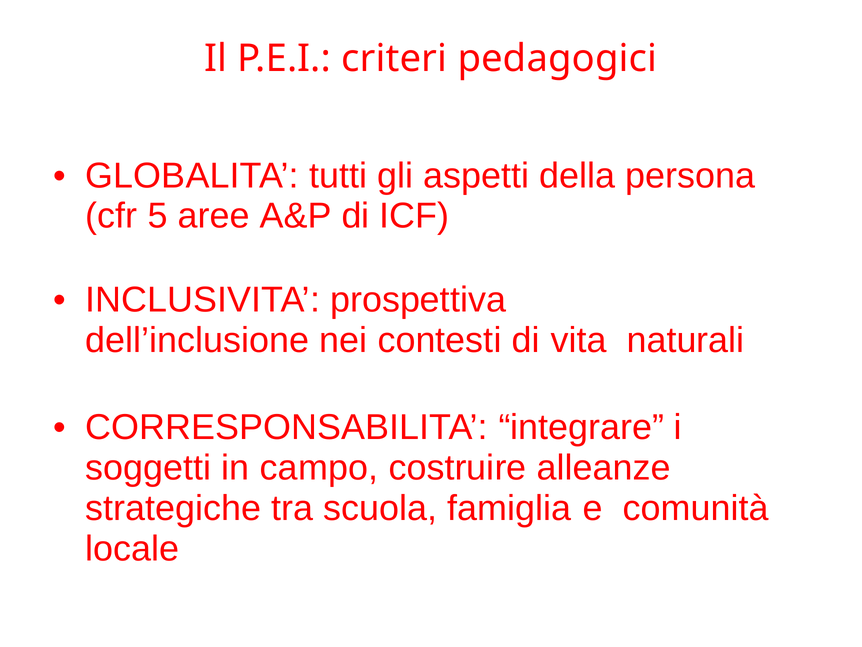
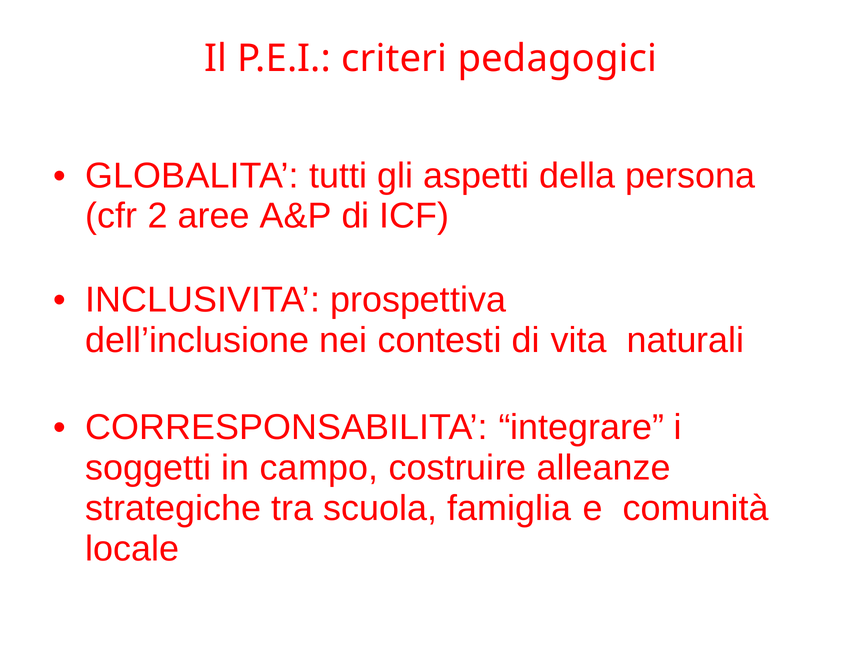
5: 5 -> 2 (158, 216)
